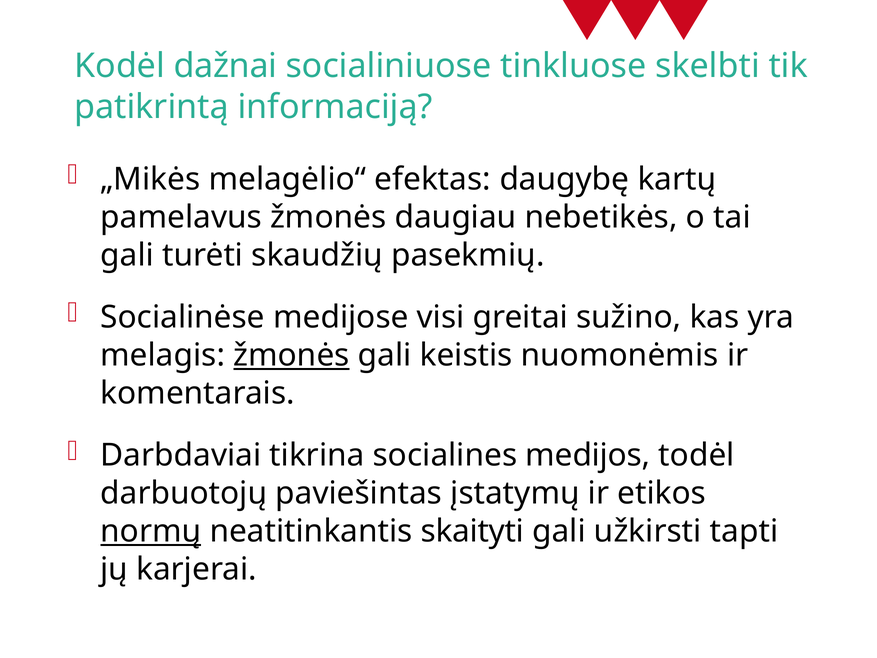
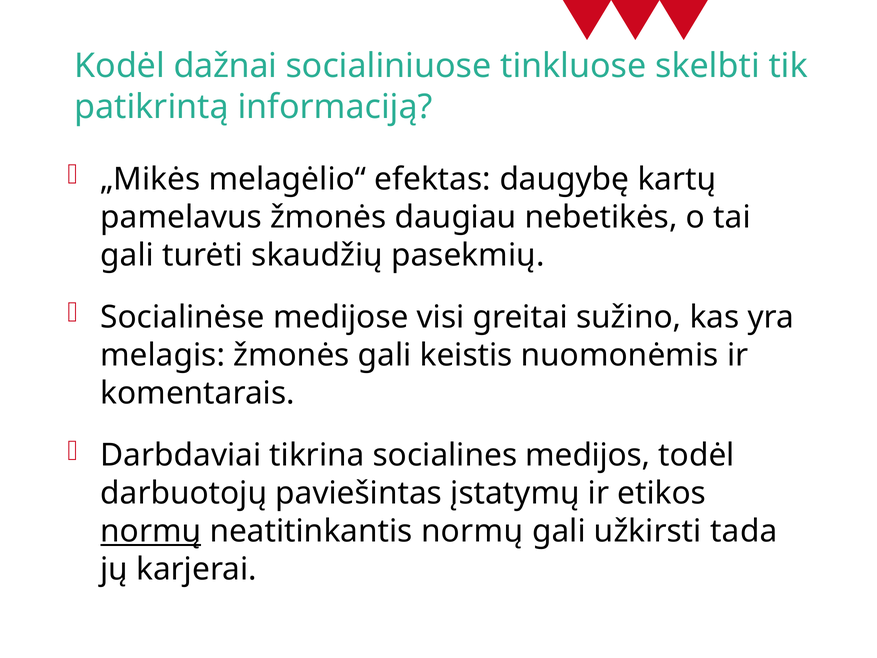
žmonės underline: present -> none (291, 355)
neatitinkantis skaityti: skaityti -> normų (472, 531)
tapti: tapti -> tada (744, 531)
